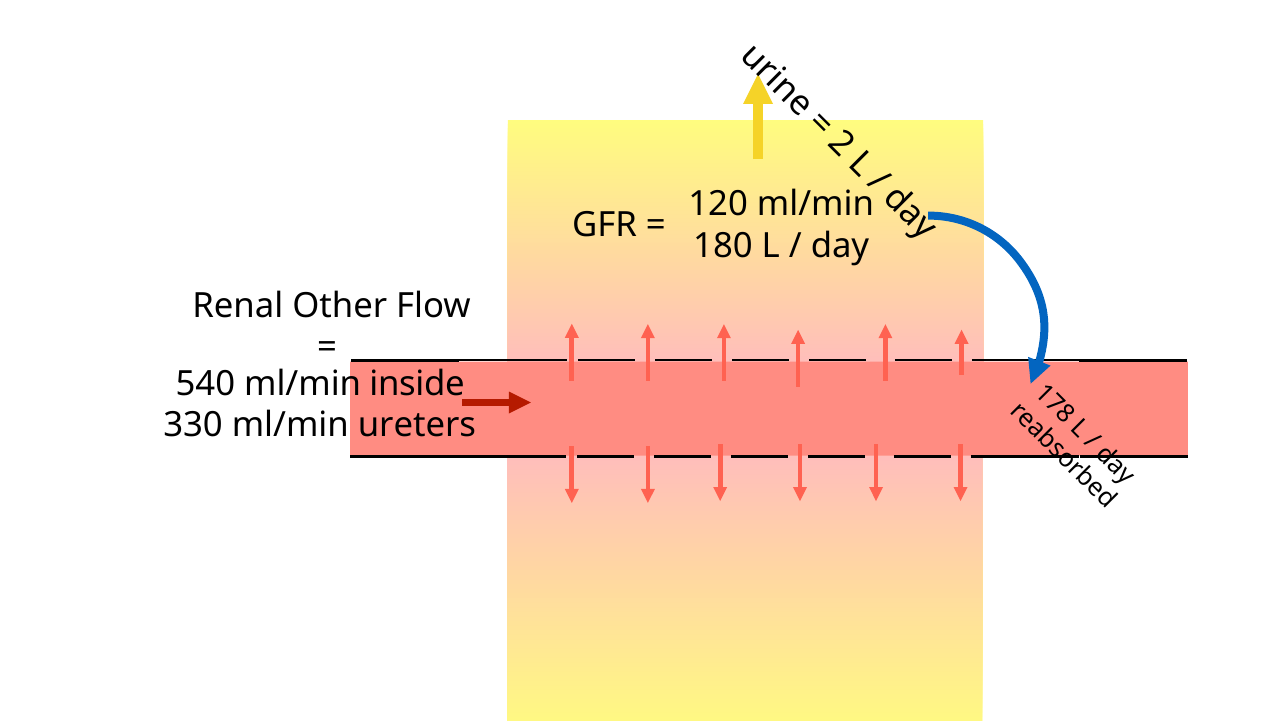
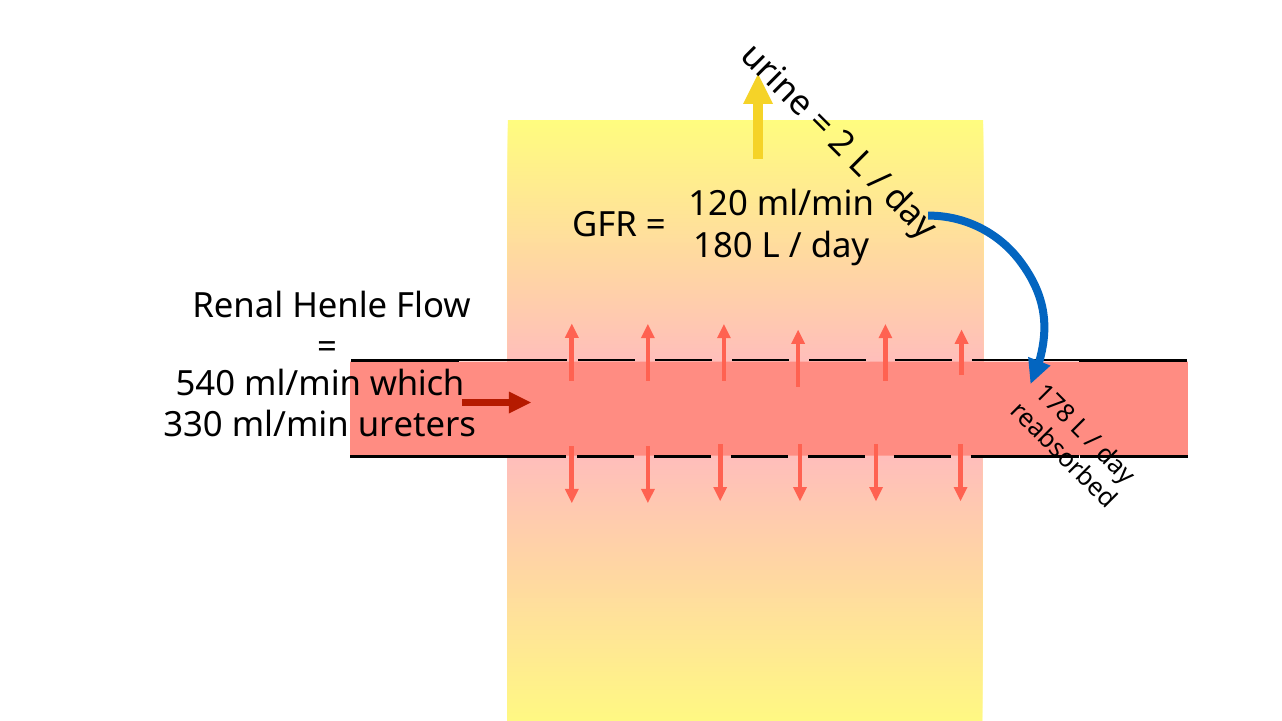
Other: Other -> Henle (340, 306)
inside: inside -> which (417, 384)
